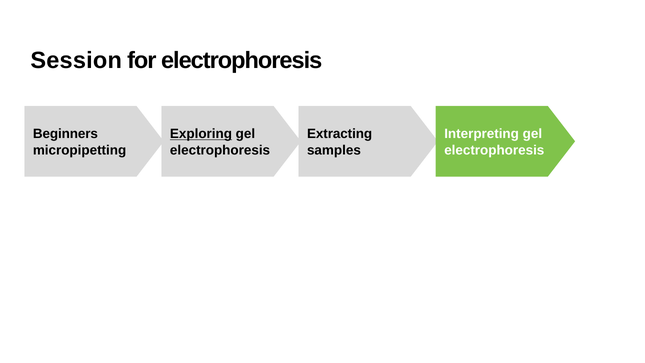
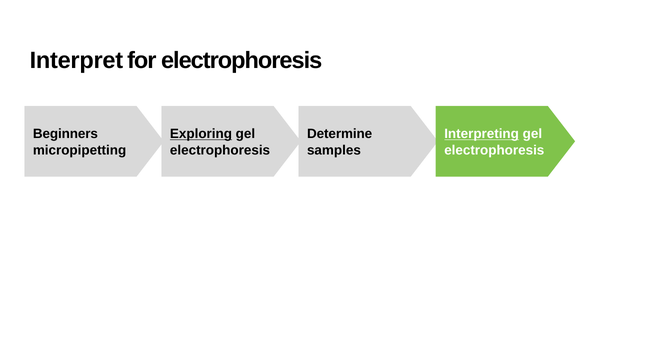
Session: Session -> Interpret (76, 61)
Extracting: Extracting -> Determine (340, 134)
Interpreting underline: none -> present (482, 134)
